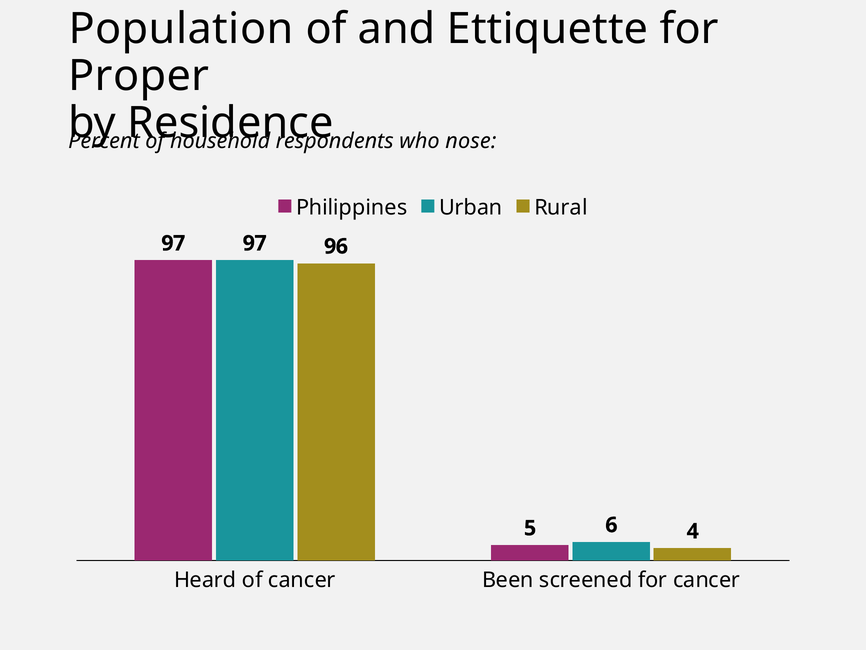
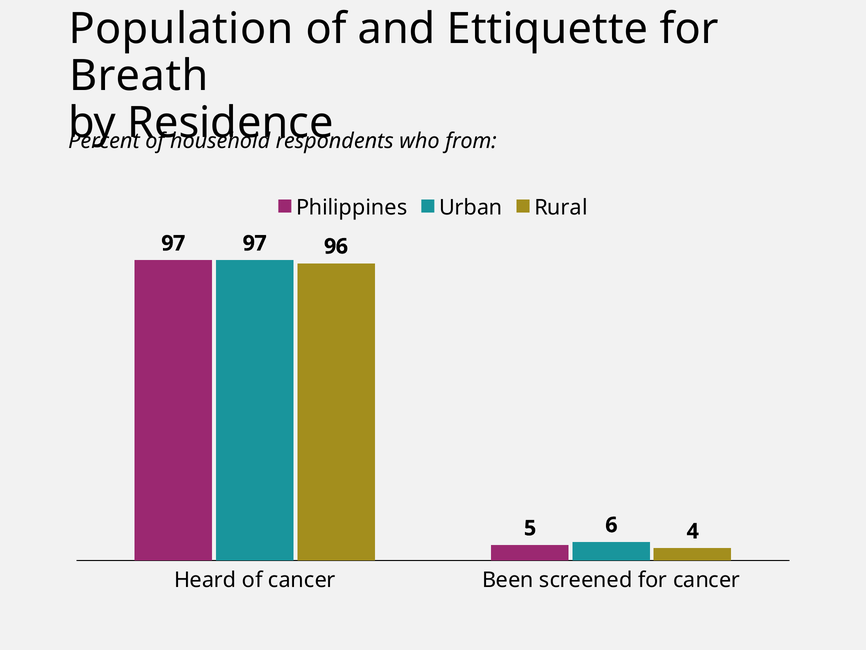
Proper: Proper -> Breath (139, 76)
nose: nose -> from (471, 141)
